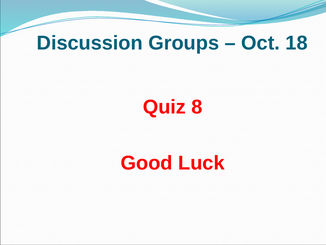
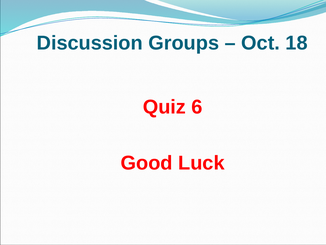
8: 8 -> 6 (197, 107)
